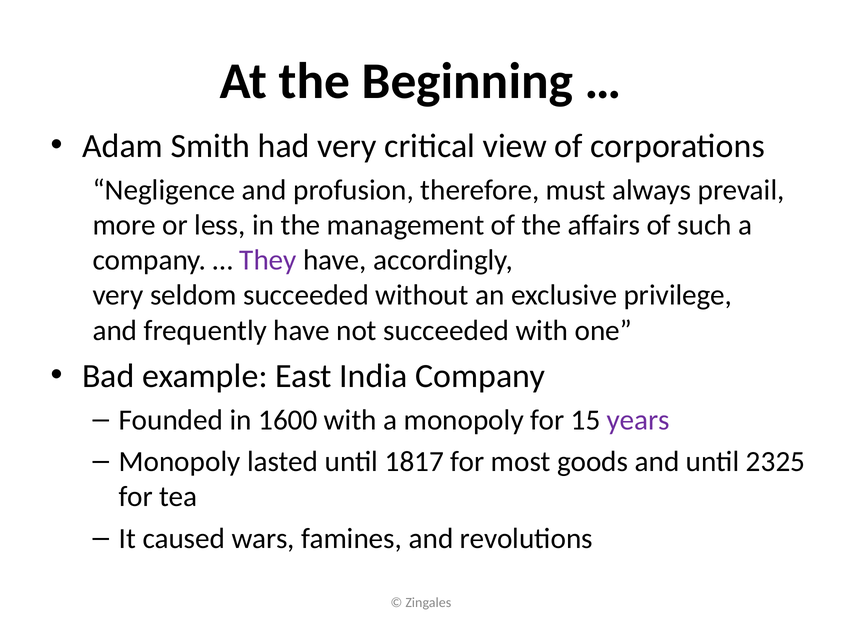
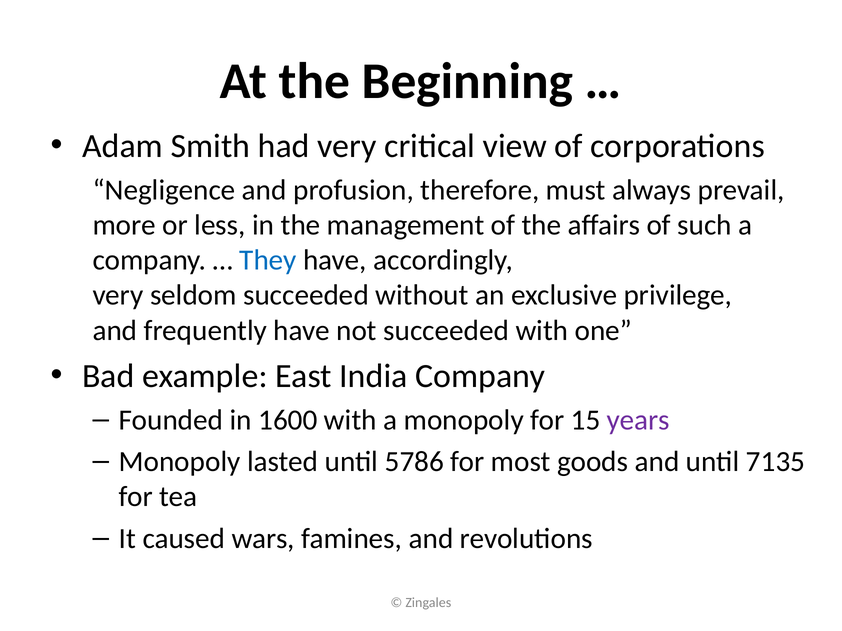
They colour: purple -> blue (268, 260)
1817: 1817 -> 5786 (414, 462)
2325: 2325 -> 7135 (776, 462)
